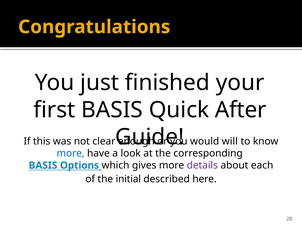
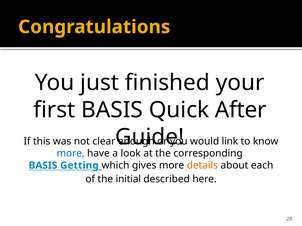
will: will -> link (230, 142)
Options: Options -> Getting (79, 166)
details colour: purple -> orange (202, 166)
